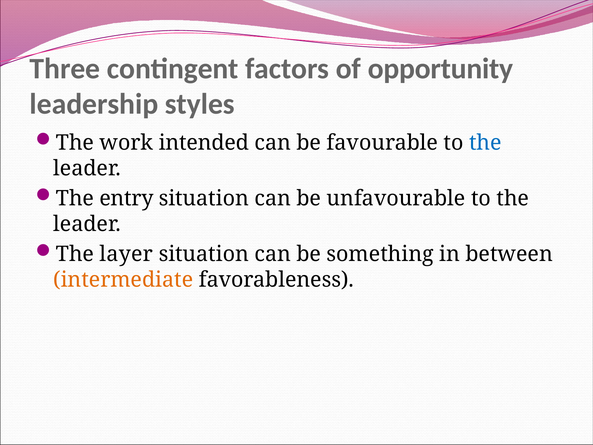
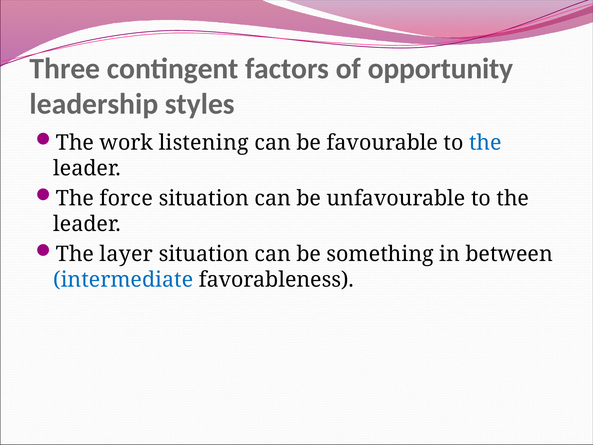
intended: intended -> listening (204, 143)
entry: entry -> force (126, 198)
intermediate colour: orange -> blue (123, 280)
